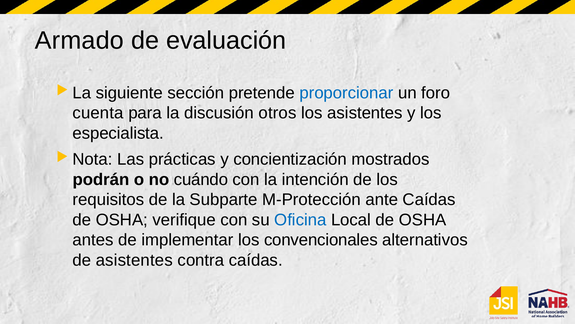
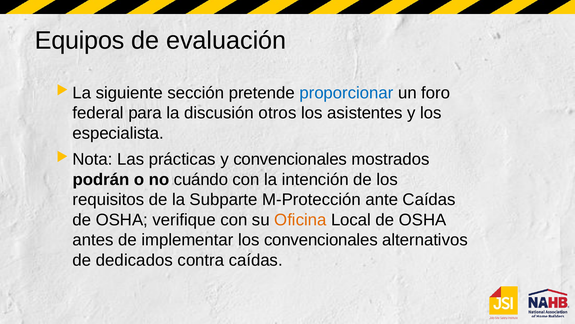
Armado: Armado -> Equipos (80, 40)
cuenta: cuenta -> federal (98, 113)
y concientización: concientización -> convencionales (290, 159)
Oficina colour: blue -> orange (300, 219)
de asistentes: asistentes -> dedicados (134, 260)
